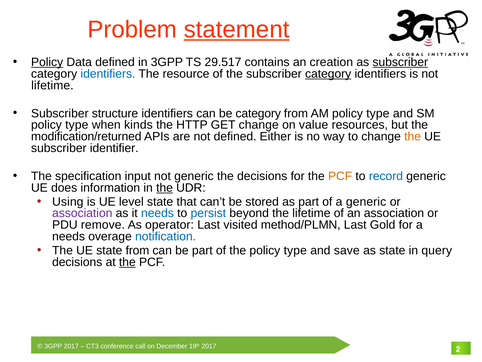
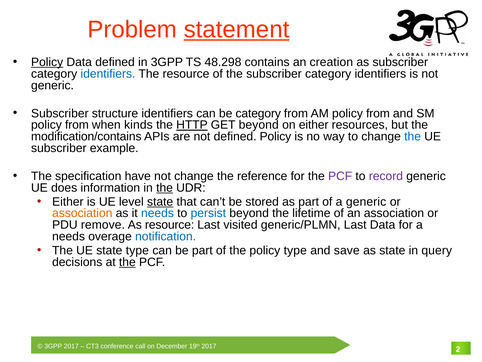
29.517: 29.517 -> 48.298 (223, 62)
subscriber underline: present -> none (400, 62)
category underline: present -> none (328, 74)
lifetime: lifetime -> generic (52, 85)
AM policy type: type -> from (378, 113)
type: type -> from (77, 125)
HTTP underline: none -> present (192, 125)
GET change: change -> beyond (259, 125)
on value: value -> either (314, 125)
modification/returned: modification/returned -> modification/contains (86, 136)
defined Either: Either -> Policy (275, 136)
the colour: orange -> blue (413, 136)
identifier: identifier -> example (114, 148)
input: input -> have (138, 176)
not generic: generic -> change (194, 176)
the decisions: decisions -> reference (262, 176)
PCF colour: orange -> purple (340, 176)
record colour: blue -> purple (386, 176)
Using: Using -> Either (68, 201)
state underline: none -> present (160, 201)
association colour: purple -> orange (82, 213)
As operator: operator -> resource (170, 225)
method/PLMN: method/PLMN -> generic/PLMN (301, 225)
Last Gold: Gold -> Data (383, 225)
state from: from -> type (137, 250)
